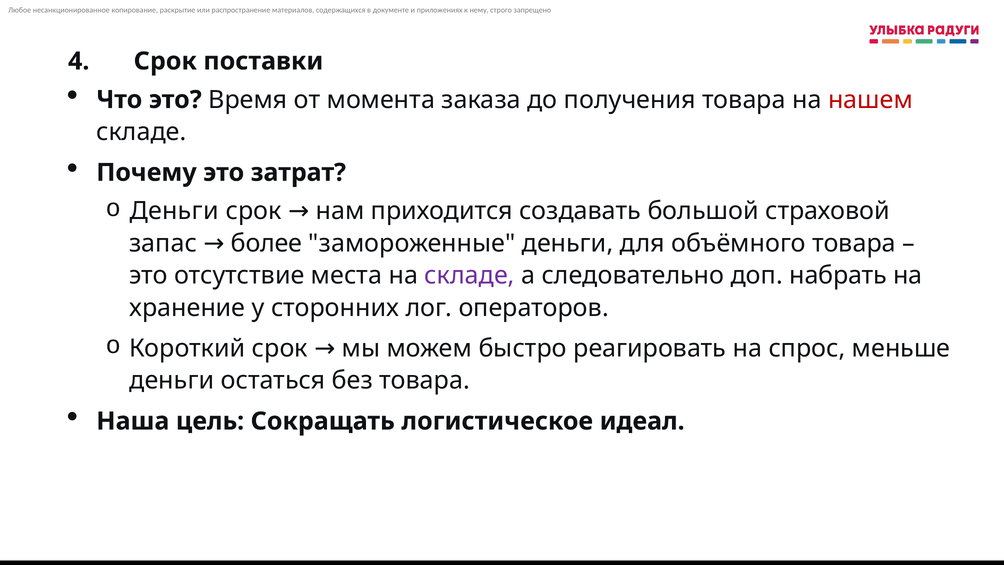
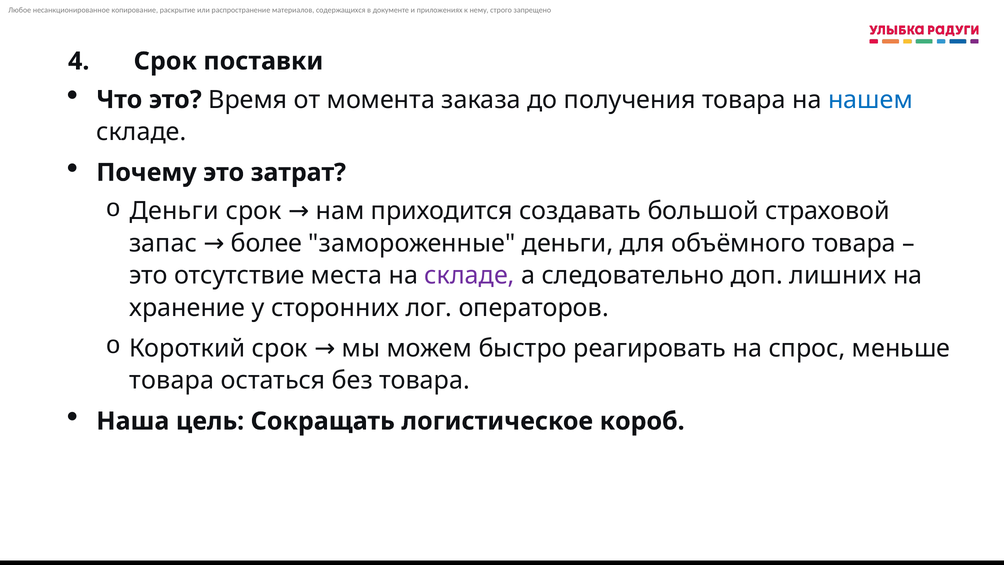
нашем colour: red -> blue (871, 100)
набрать: набрать -> лишних (838, 275)
деньги: деньги -> товара (172, 380)
идеал: идеал -> короб (642, 421)
